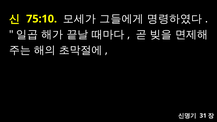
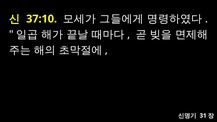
75:10: 75:10 -> 37:10 (42, 19)
